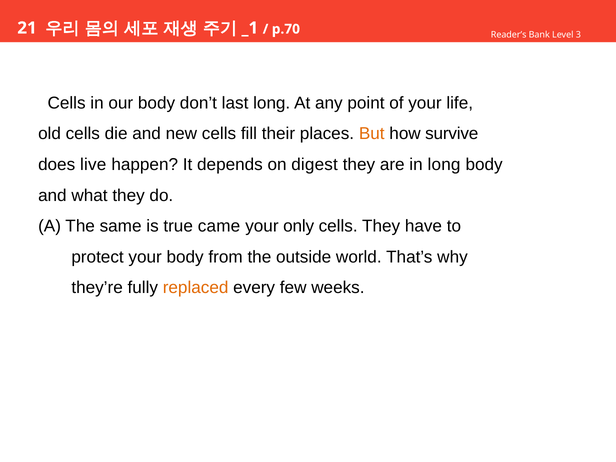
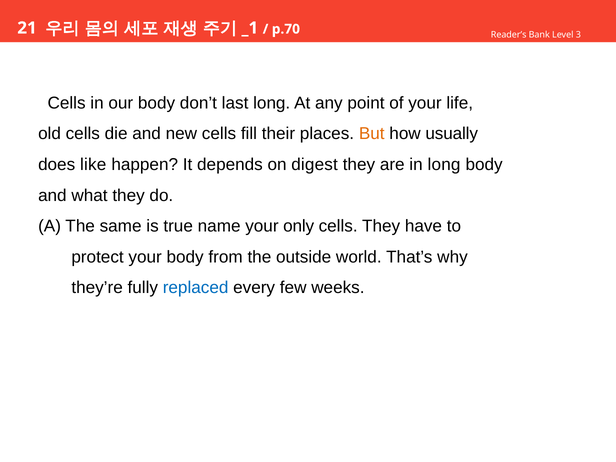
survive: survive -> usually (452, 134)
live: live -> like (93, 165)
came: came -> name (219, 226)
replaced colour: orange -> blue (196, 288)
